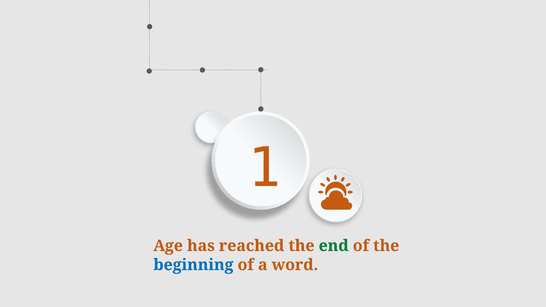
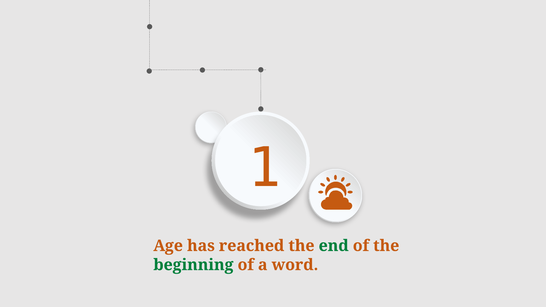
beginning colour: blue -> green (193, 265)
